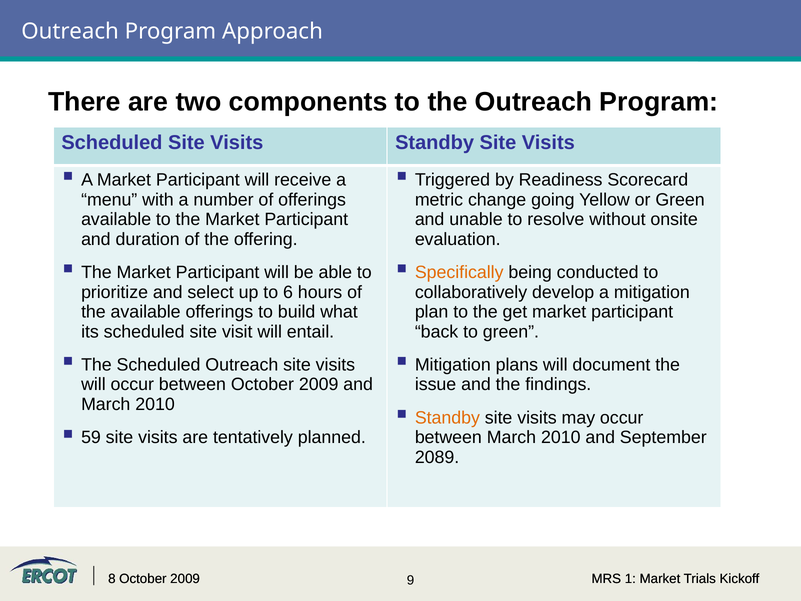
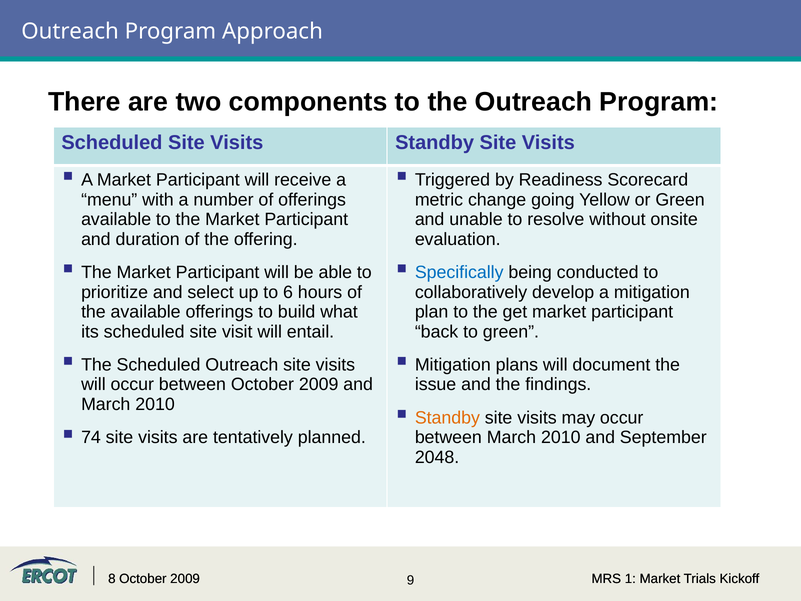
Specifically colour: orange -> blue (459, 272)
59: 59 -> 74 (91, 437)
2089: 2089 -> 2048 (437, 457)
